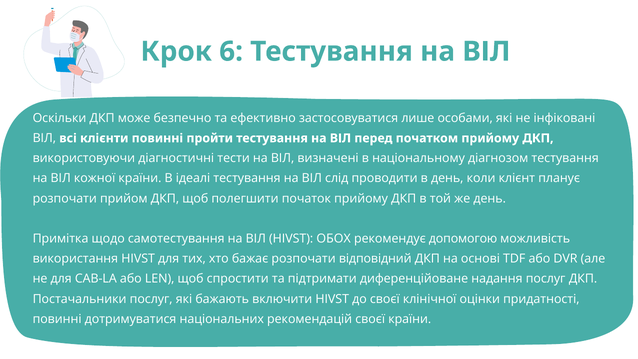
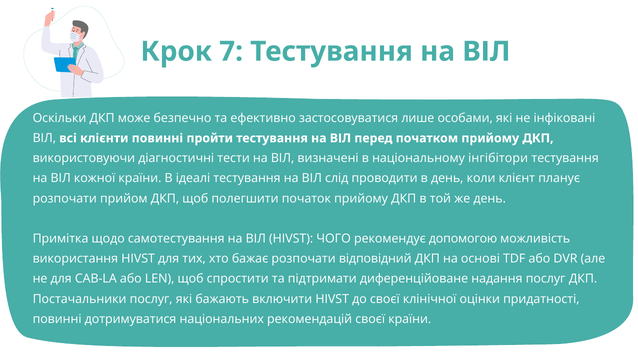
6: 6 -> 7 (231, 51)
діагнозом: діагнозом -> інгібітори (498, 158)
ОБОХ: ОБОХ -> ЧОГО (334, 239)
